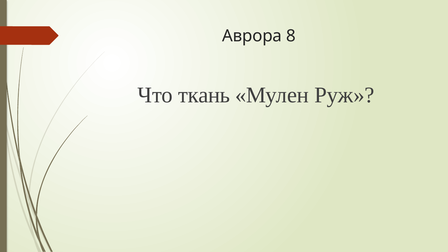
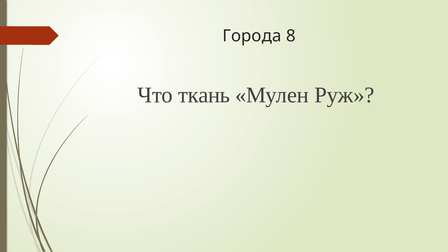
Аврора: Аврора -> Города (252, 36)
